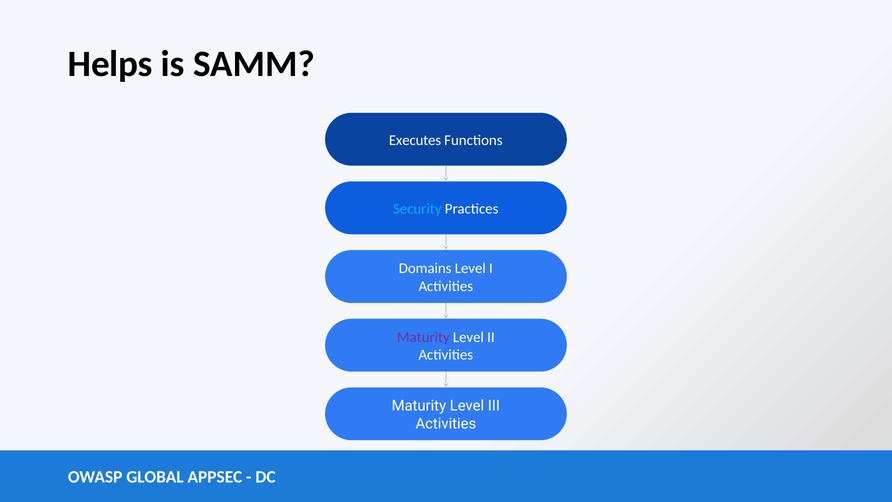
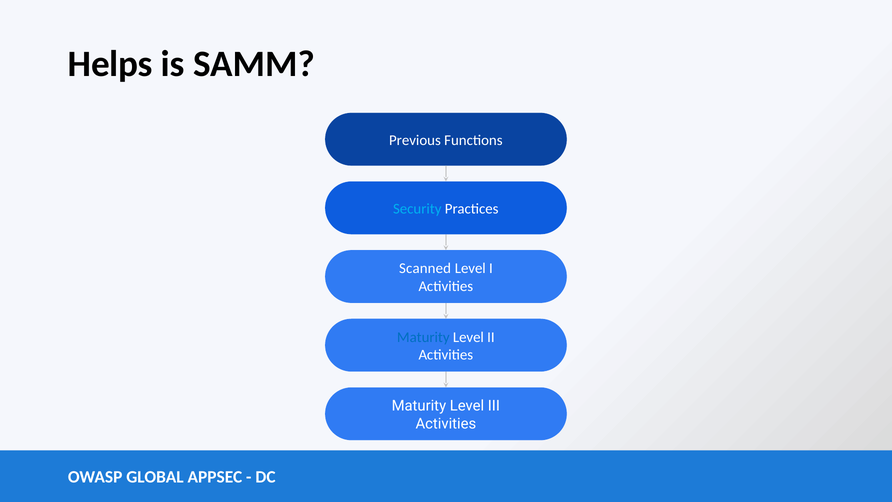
Executes: Executes -> Previous (415, 140)
Domains: Domains -> Scanned (425, 268)
Maturity colour: purple -> blue (423, 337)
